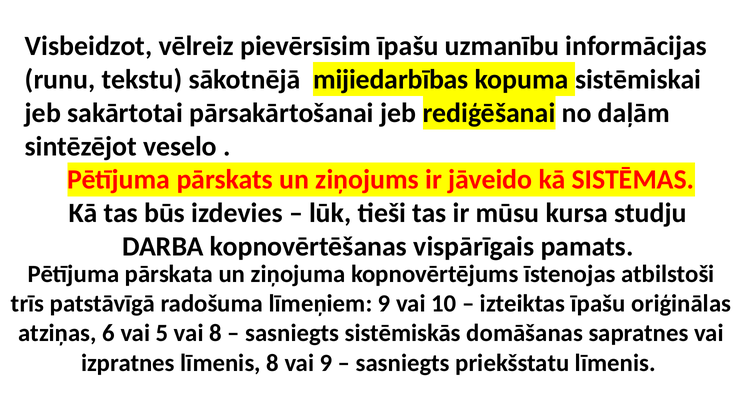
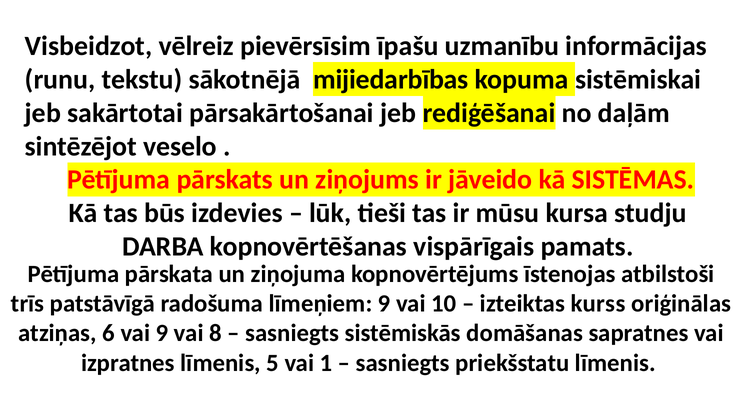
izteiktas īpašu: īpašu -> kurss (598, 304)
vai 5: 5 -> 9 (162, 333)
līmenis 8: 8 -> 5 (273, 363)
vai 9: 9 -> 1 (326, 363)
